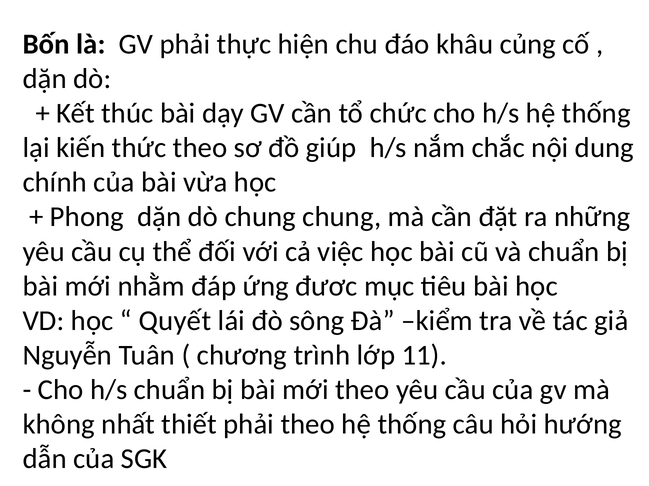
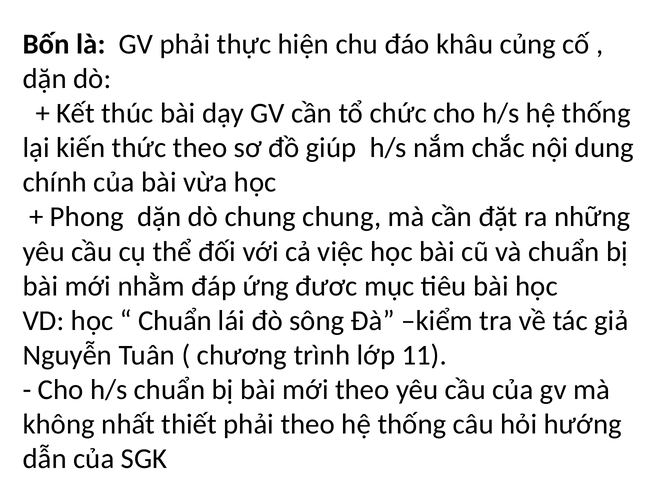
Quyết: Quyết -> Chuẩn (175, 321)
